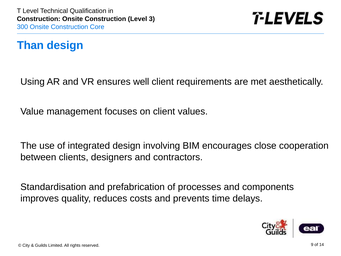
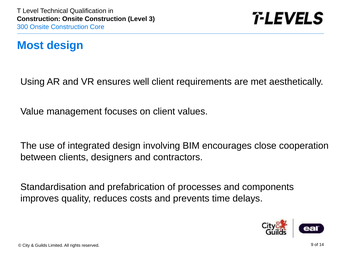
Than: Than -> Most (30, 45)
